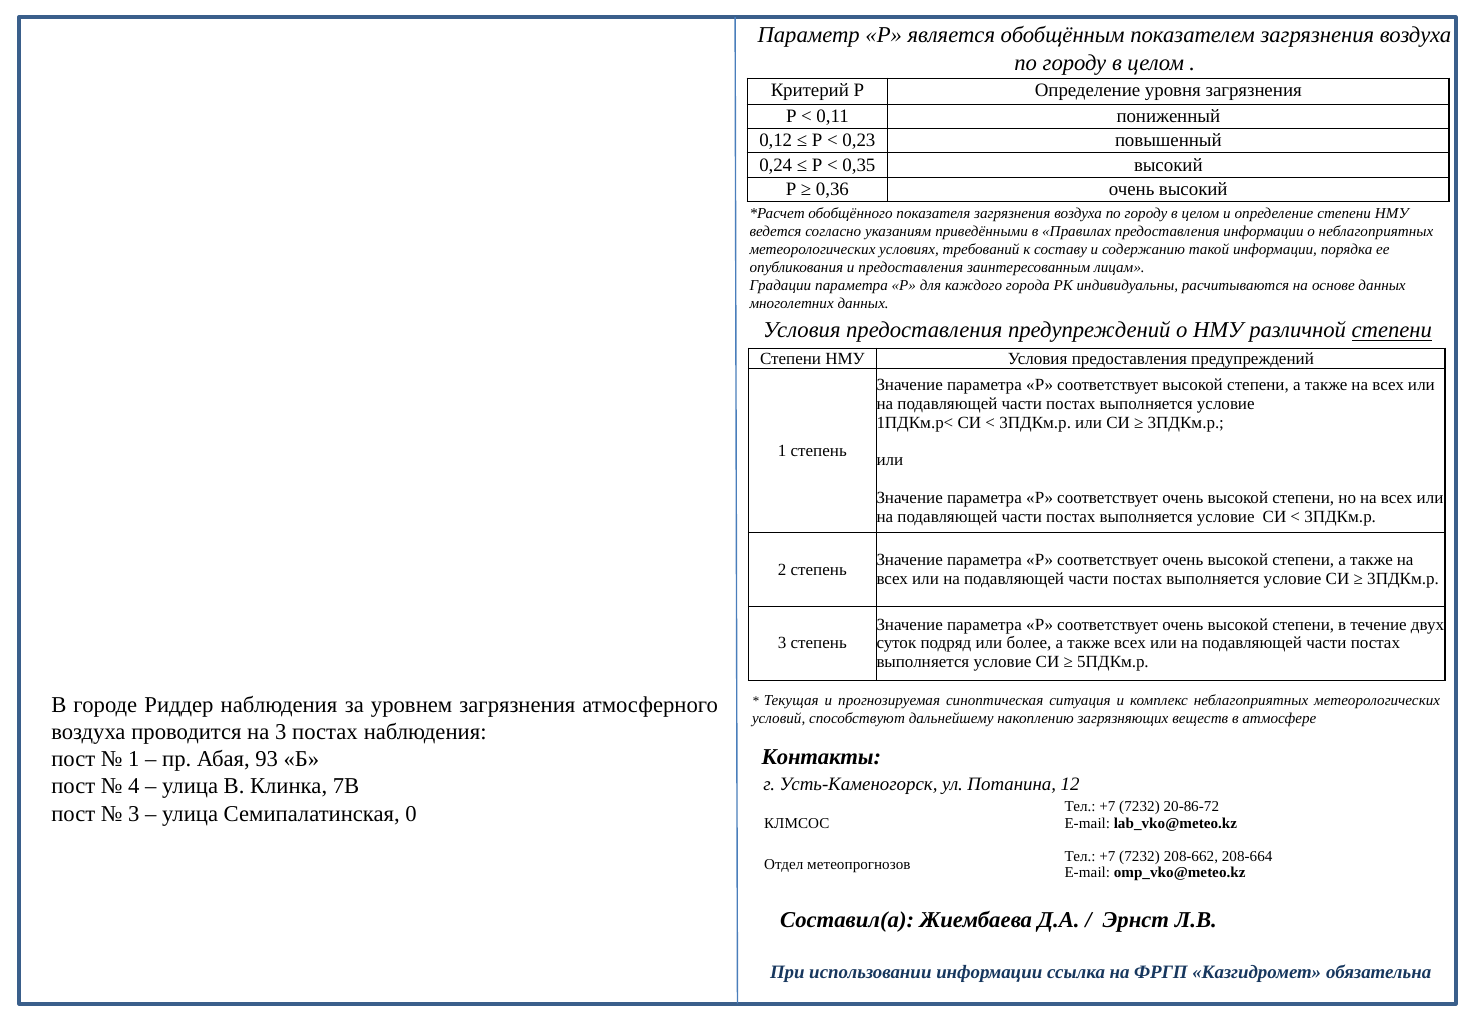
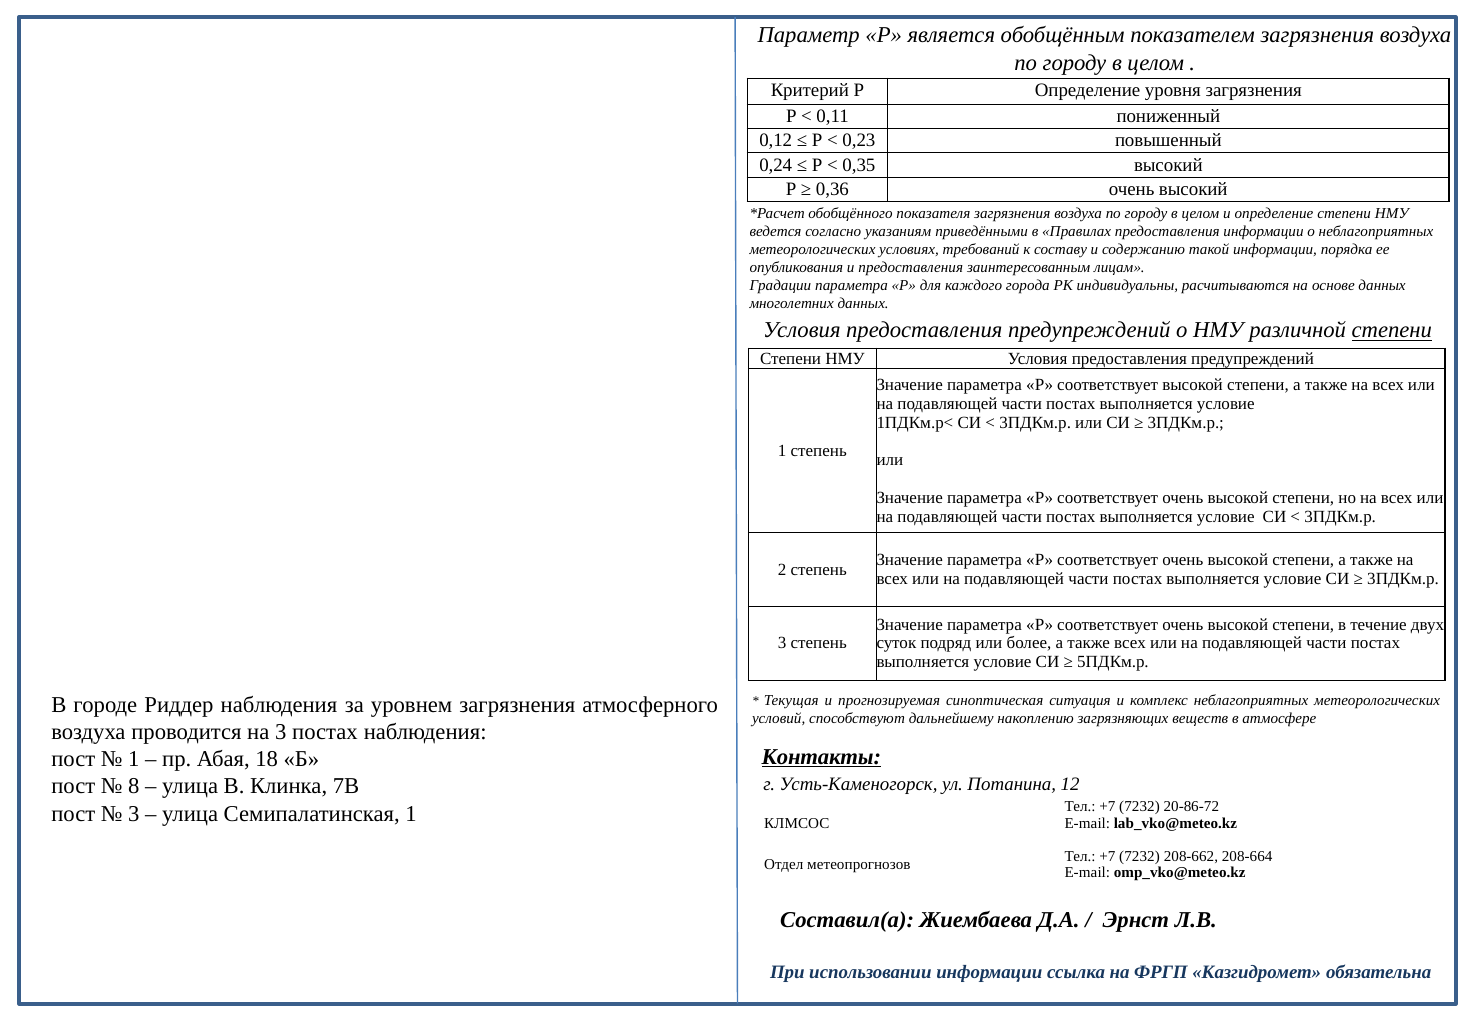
Контакты underline: none -> present (821, 757)
93: 93 -> 18 (267, 759)
4: 4 -> 8 (134, 787)
Семипалатинская 0: 0 -> 1 (411, 814)
